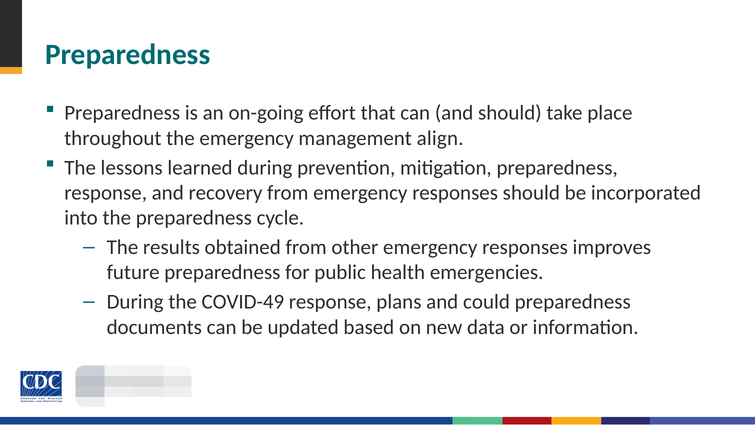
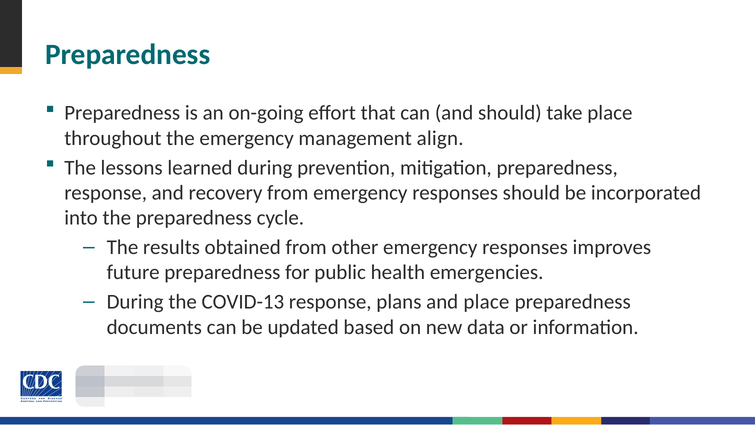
COVID-49: COVID-49 -> COVID-13 (243, 302)
and could: could -> place (486, 302)
